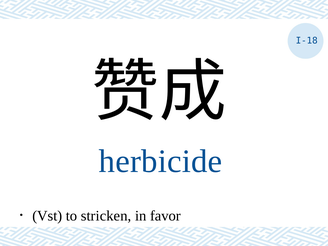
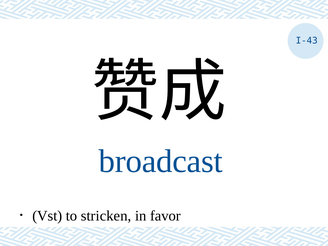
I-18: I-18 -> I-43 (307, 41)
herbicide: herbicide -> broadcast (161, 161)
